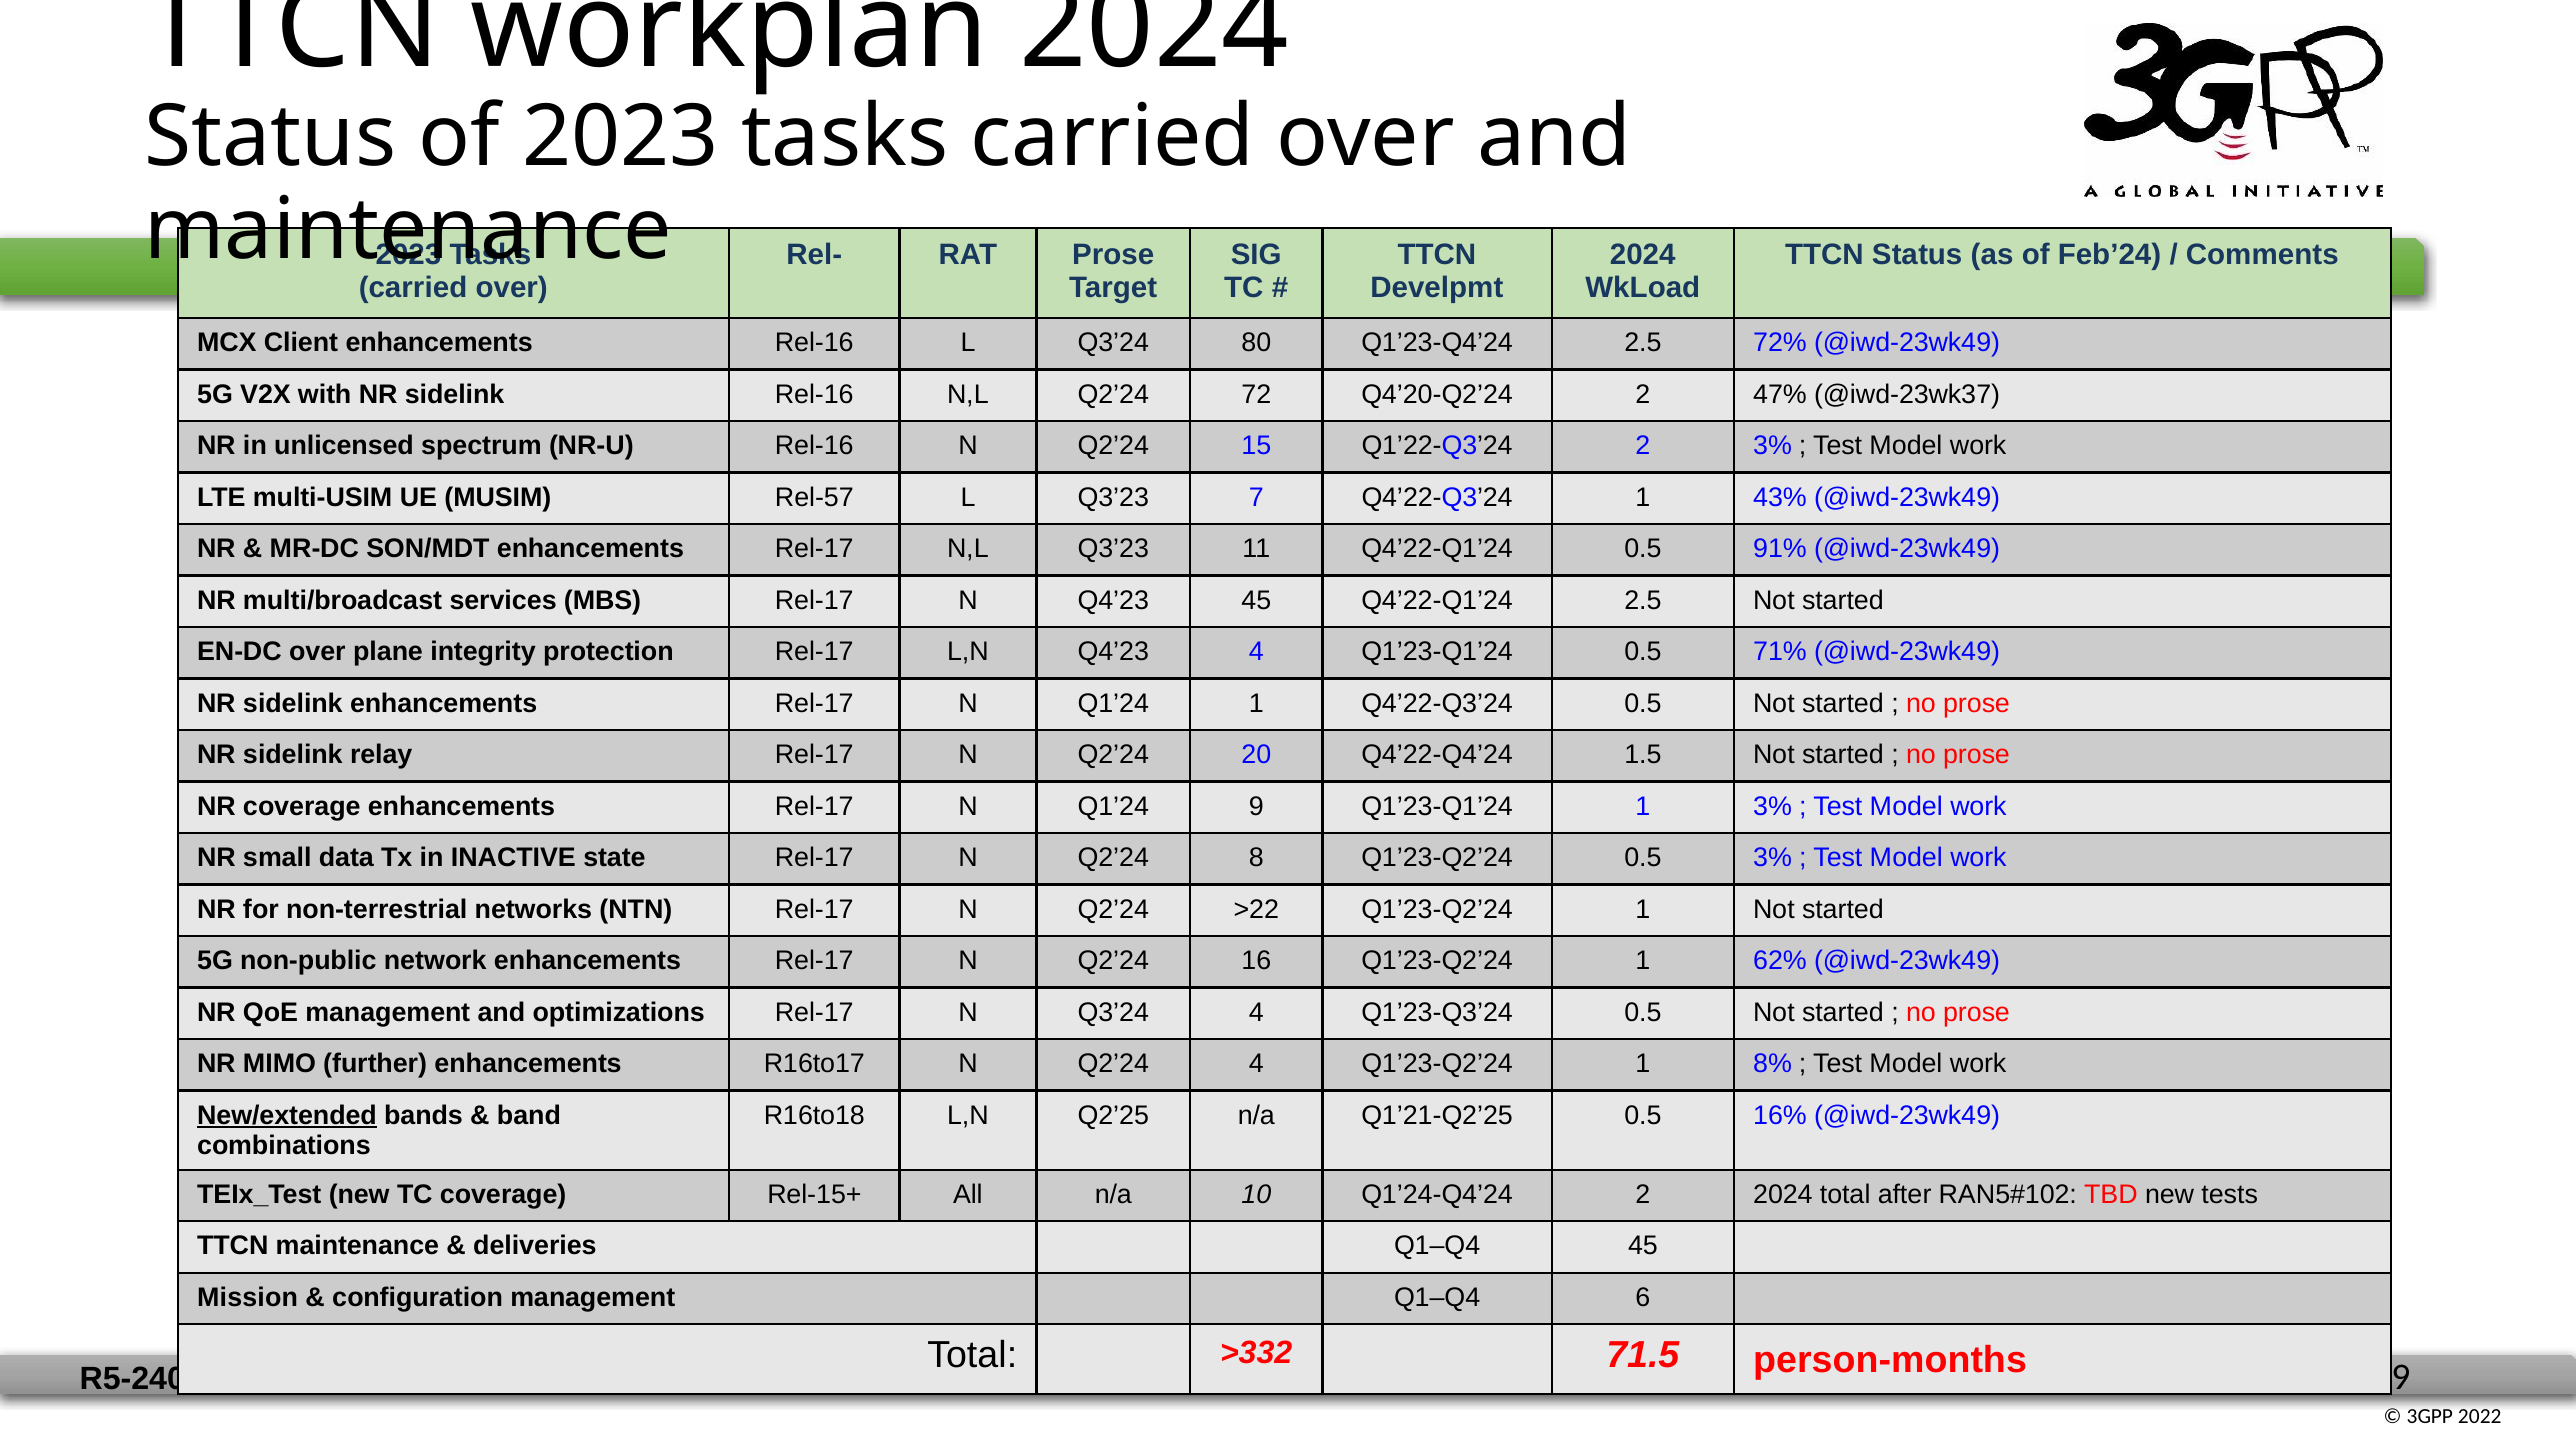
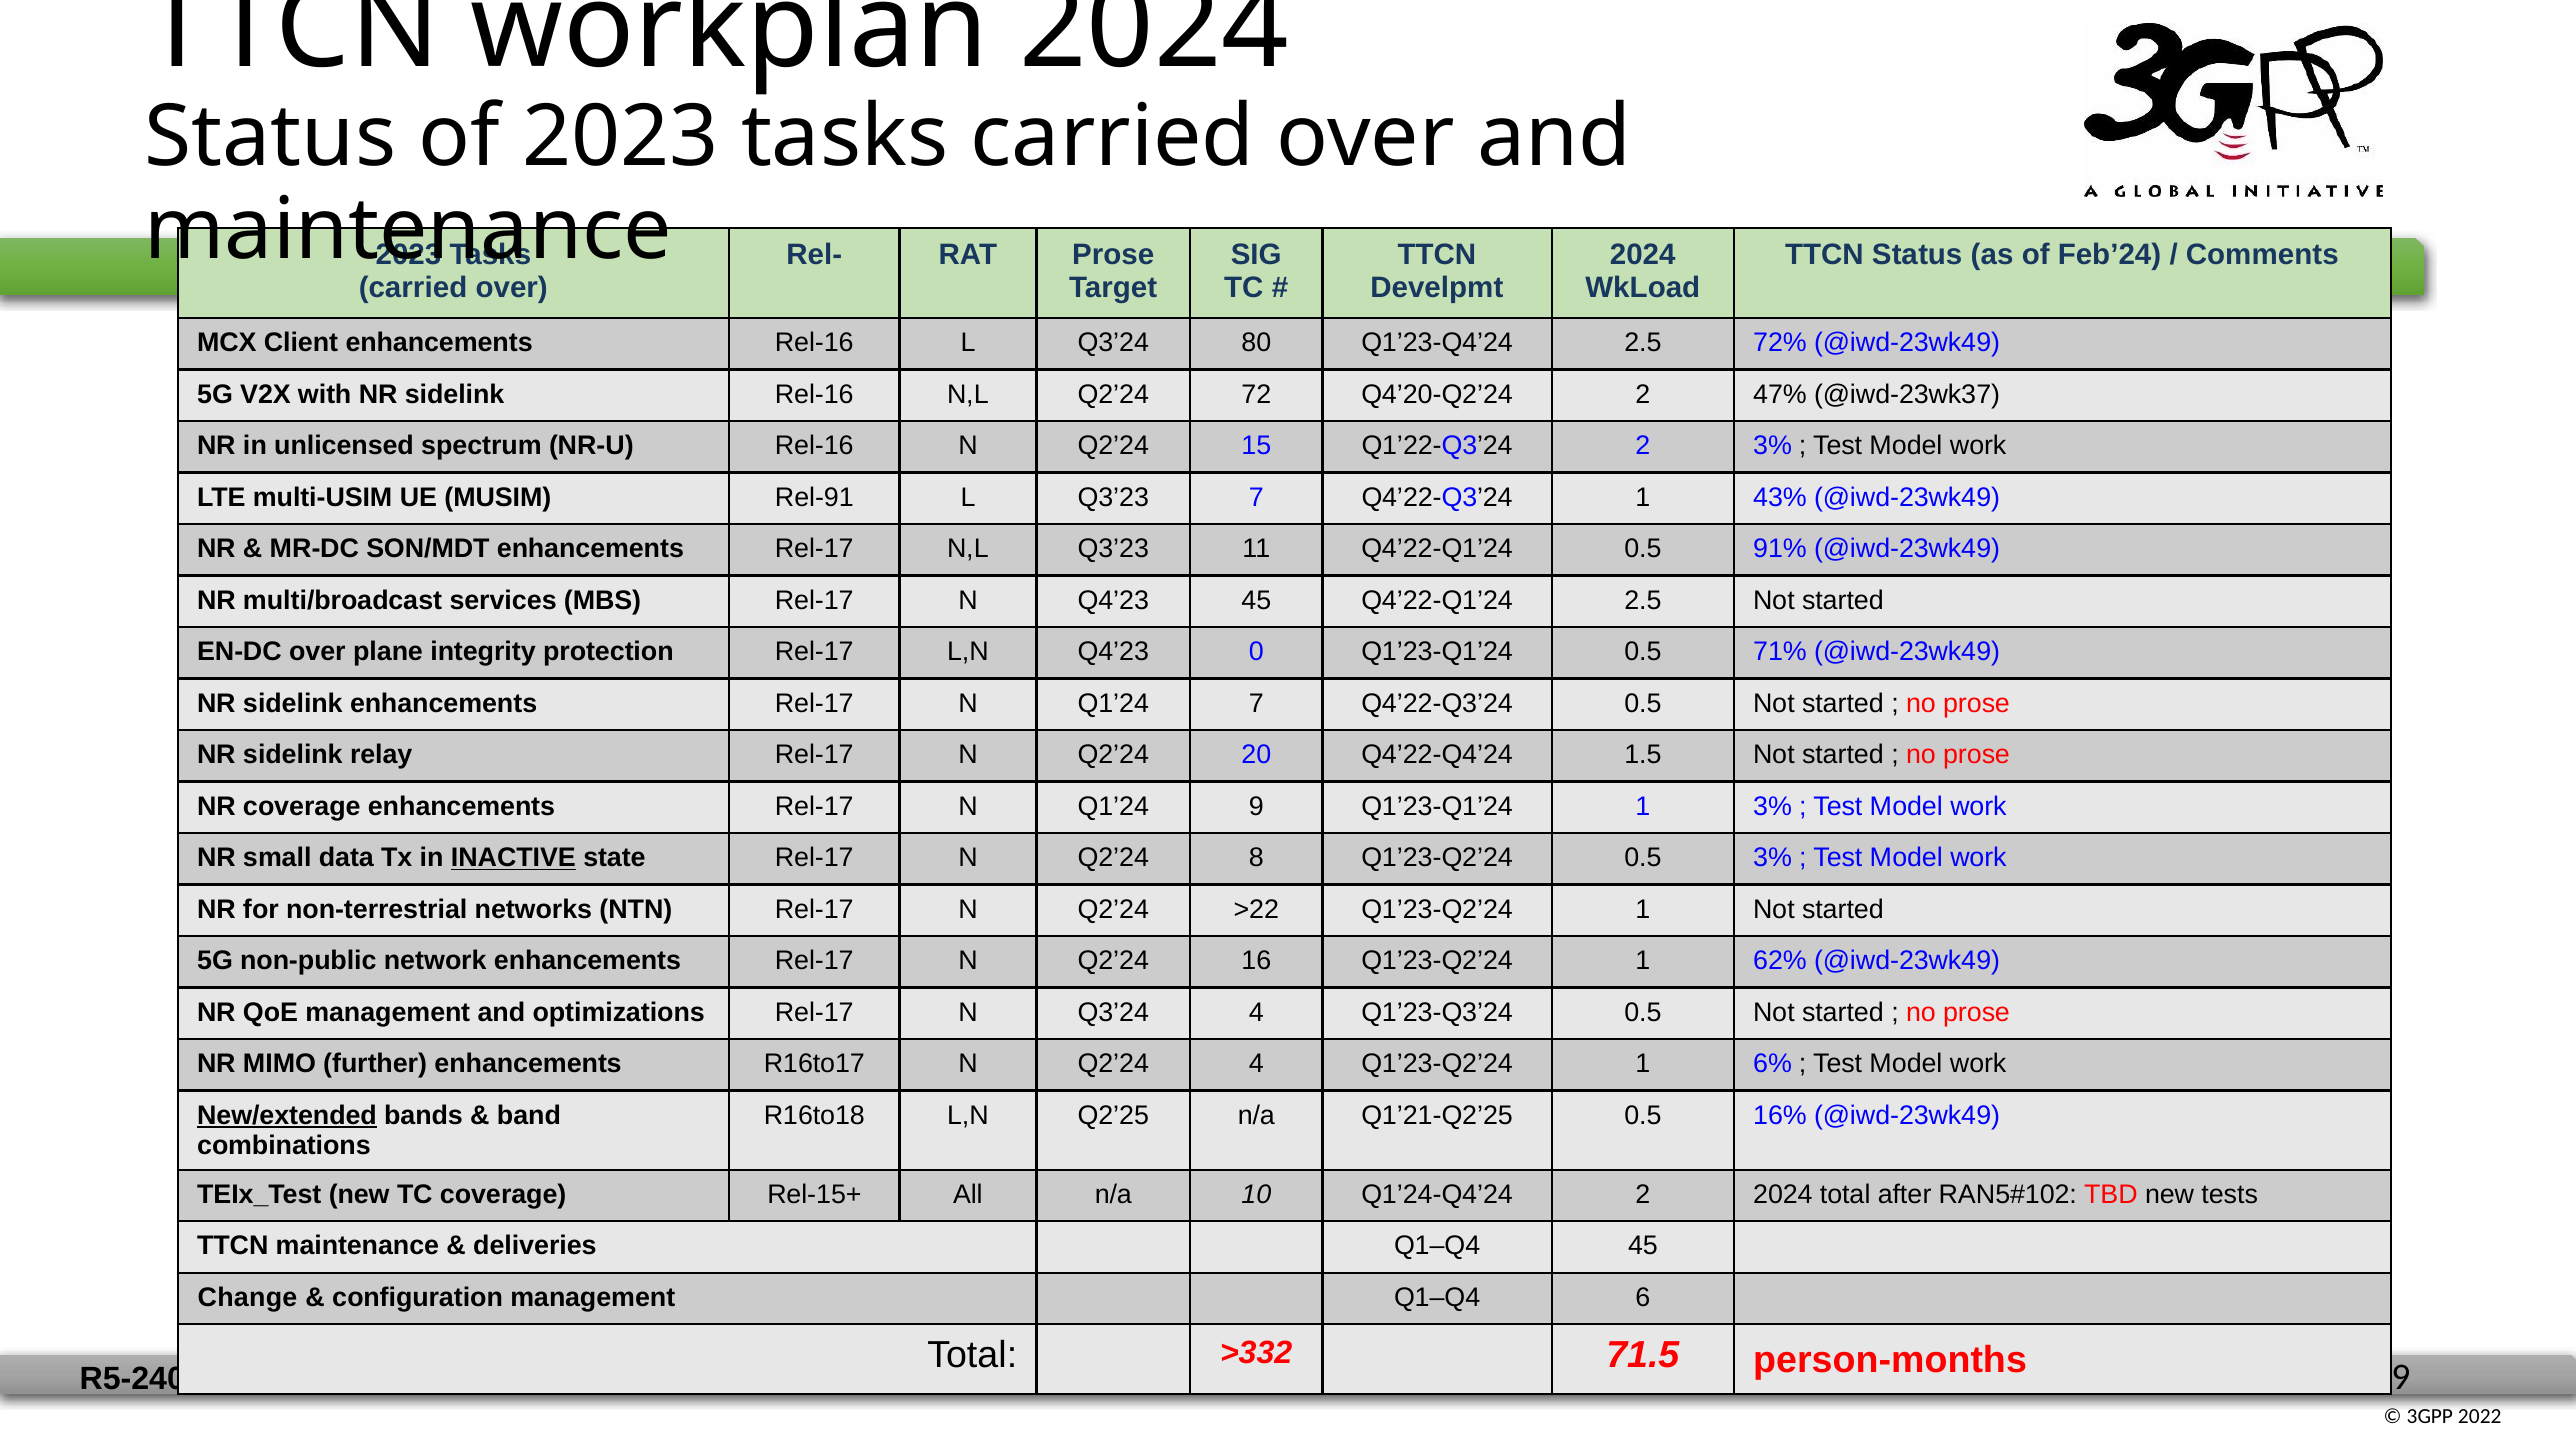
Rel-57: Rel-57 -> Rel-91 (814, 497)
Q4’23 4: 4 -> 0 (1256, 652)
Q1’24 1: 1 -> 7 (1256, 703)
INACTIVE underline: none -> present (513, 858)
8%: 8% -> 6% (1773, 1064)
Mission: Mission -> Change (247, 1298)
